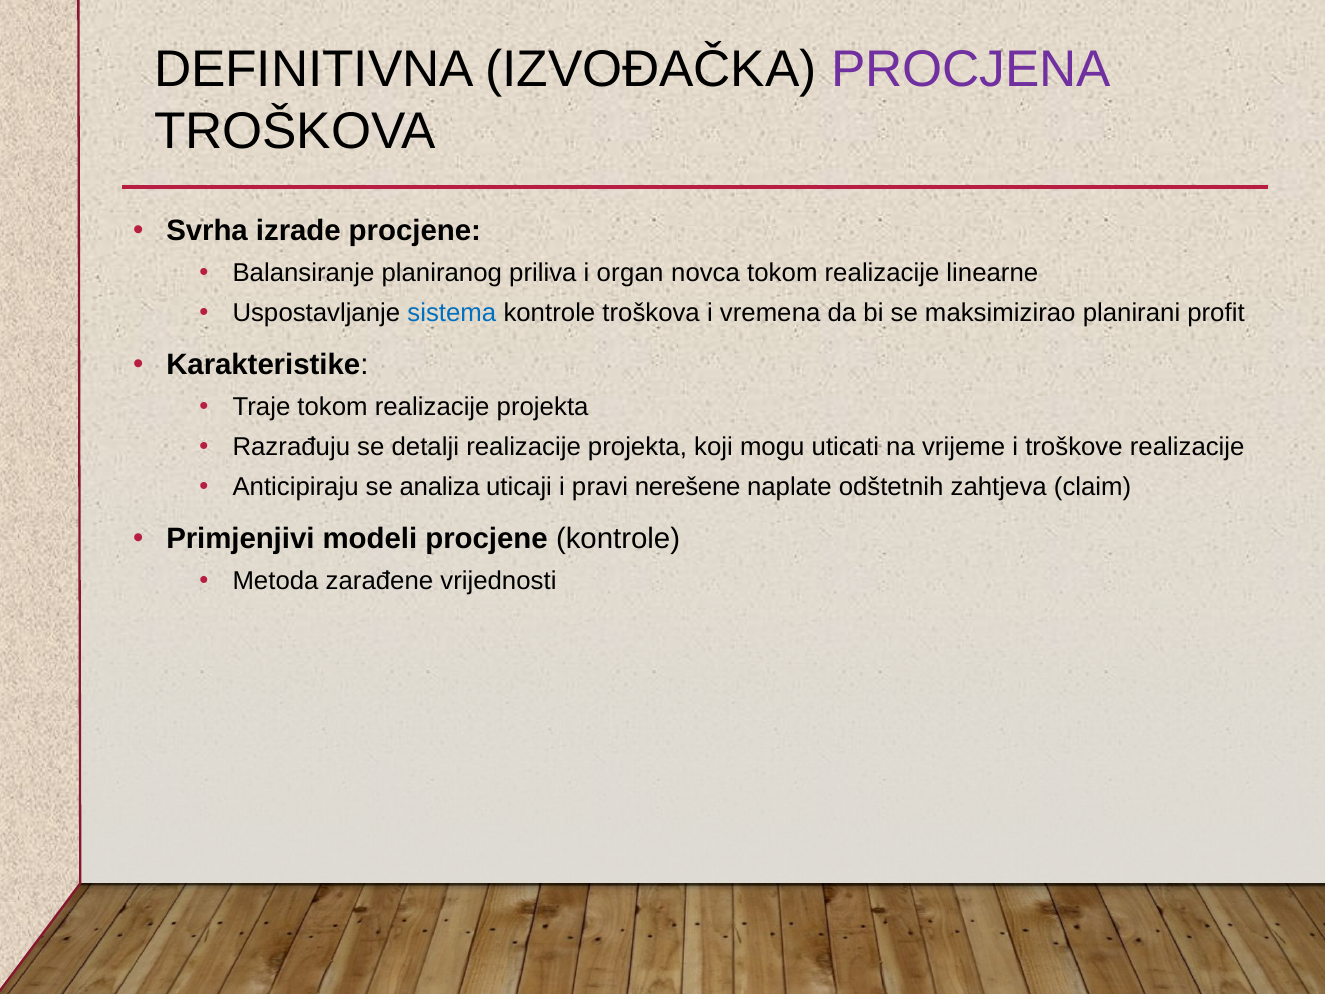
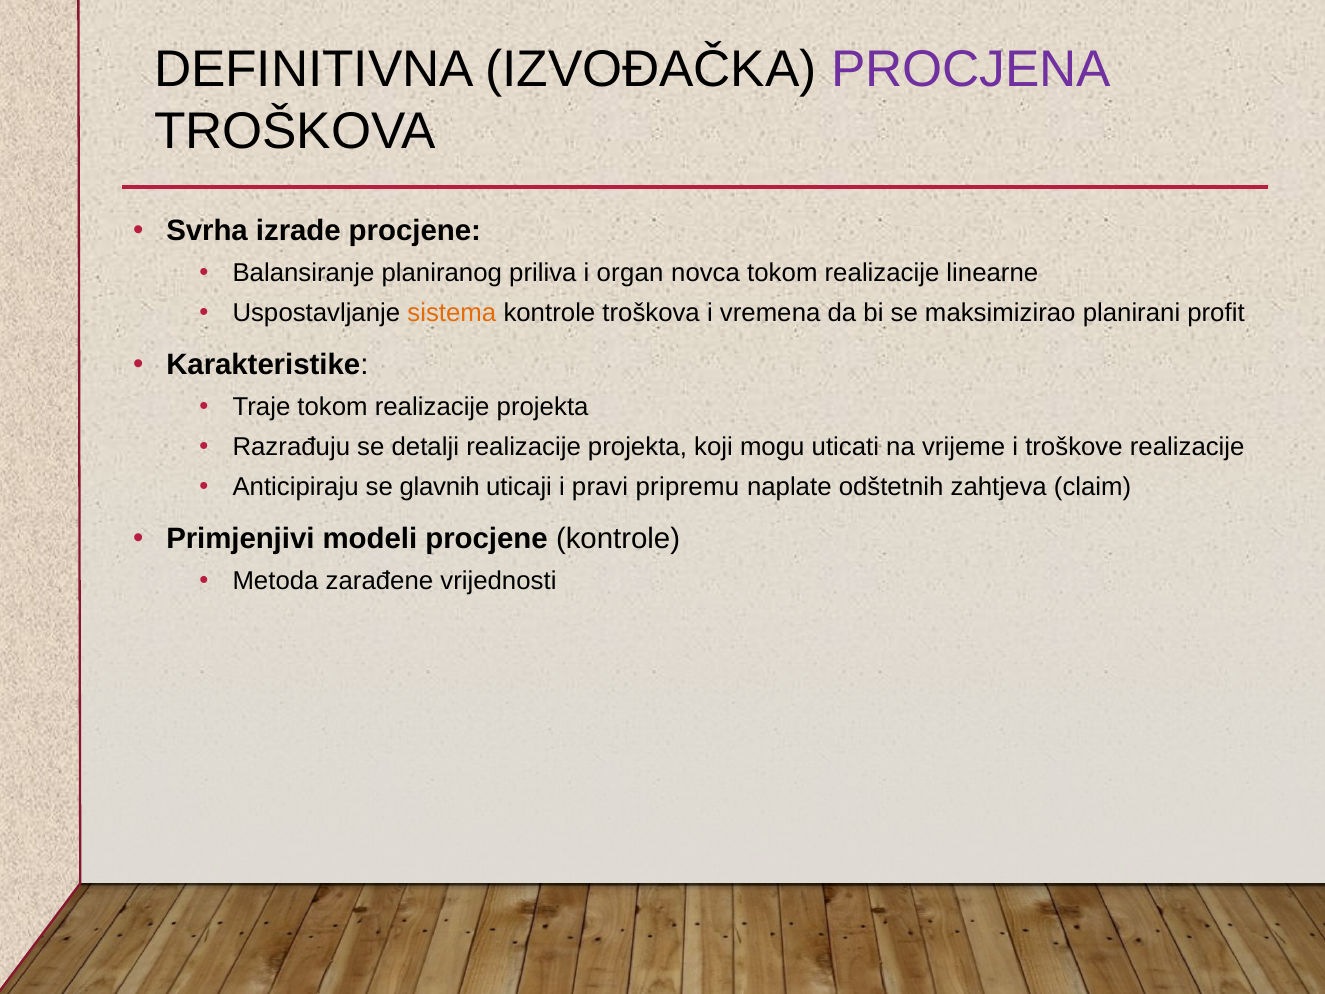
sistema colour: blue -> orange (452, 313)
analiza: analiza -> glavnih (440, 487)
nerešene: nerešene -> pripremu (687, 487)
